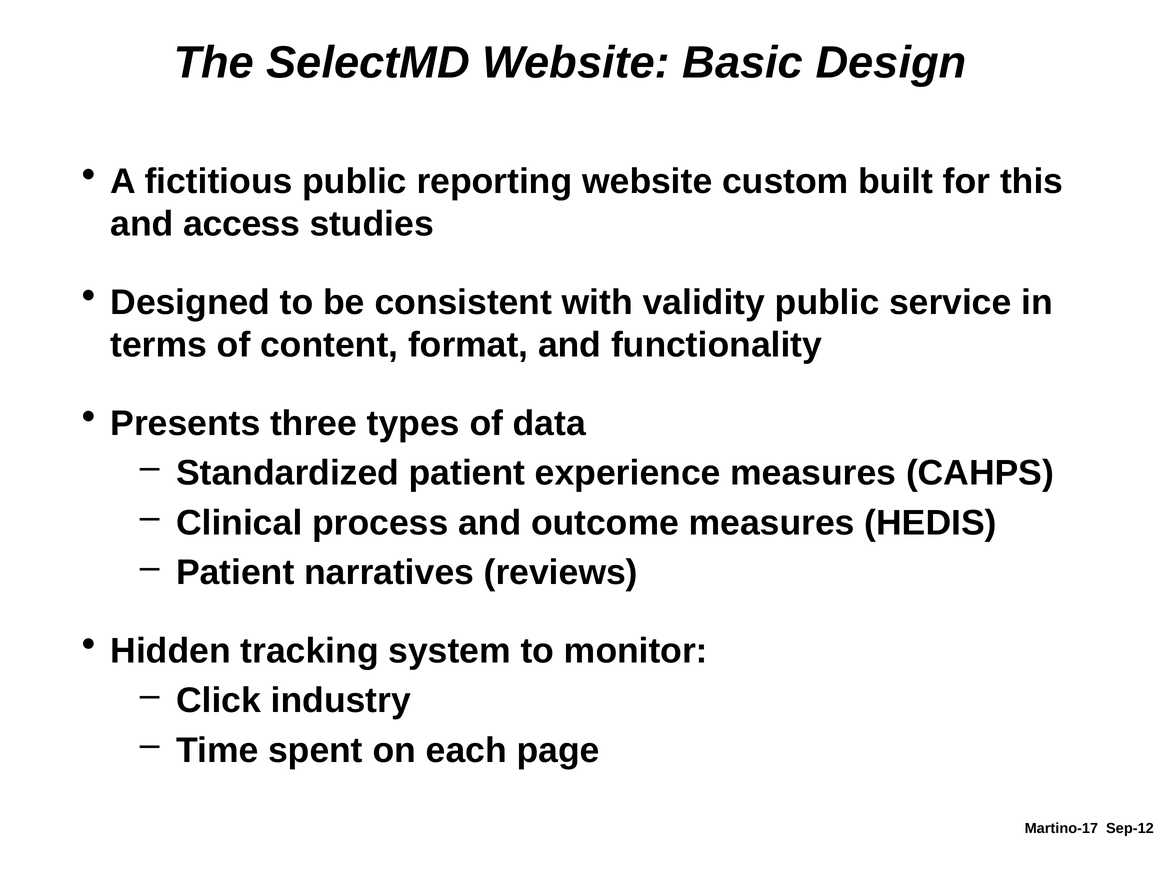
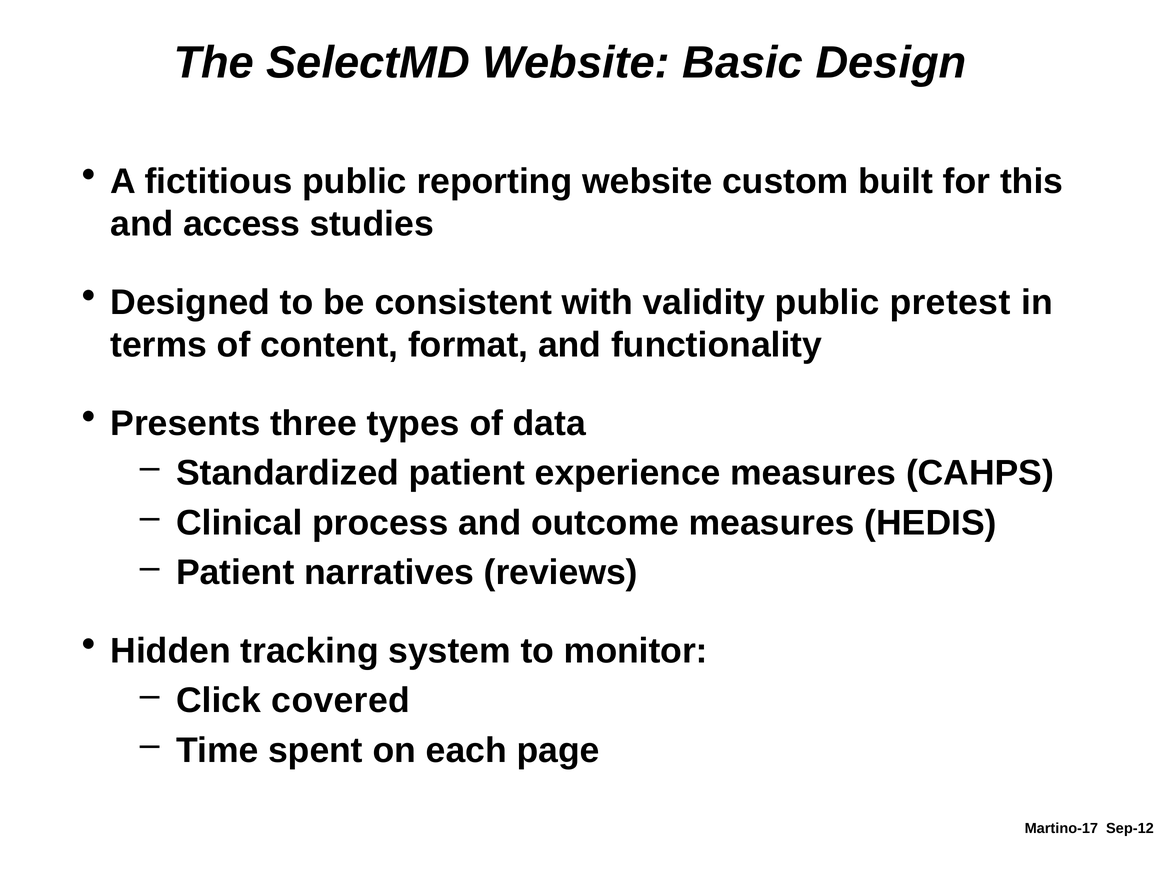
service: service -> pretest (950, 303)
industry: industry -> covered (341, 701)
